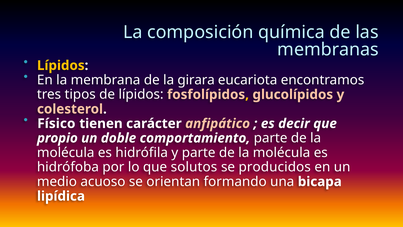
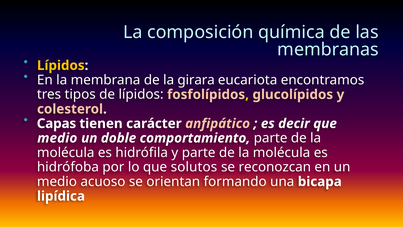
Físico: Físico -> Capas (56, 123)
propio: propio -> medio (57, 138)
producidos: producidos -> reconozcan (275, 167)
